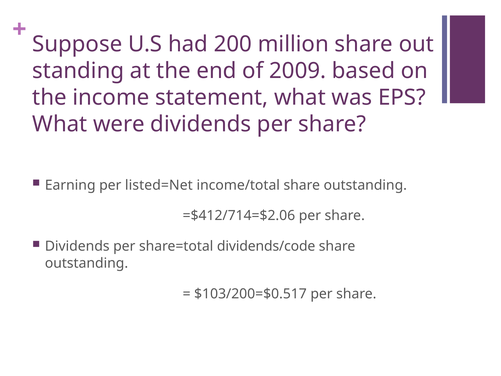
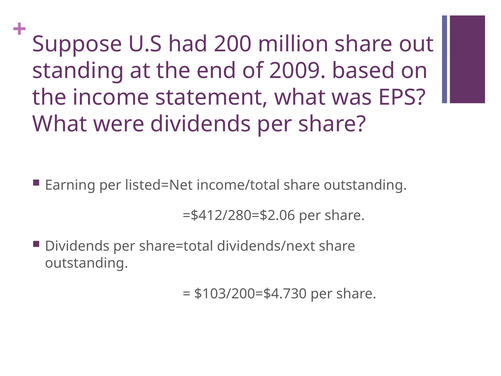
=$412/714=$2.06: =$412/714=$2.06 -> =$412/280=$2.06 (239, 216)
dividends/code: dividends/code -> dividends/next (266, 246)
$103/200=$0.517: $103/200=$0.517 -> $103/200=$4.730 (250, 294)
